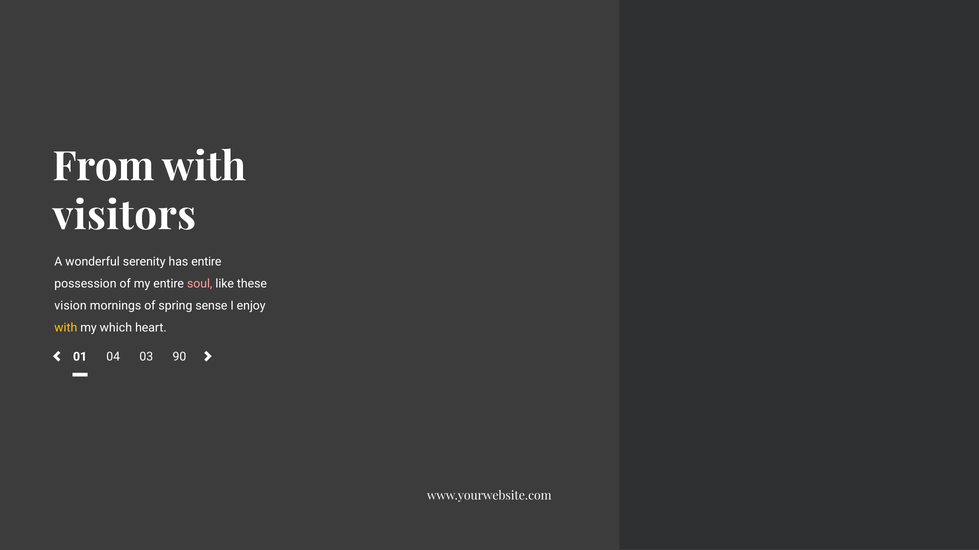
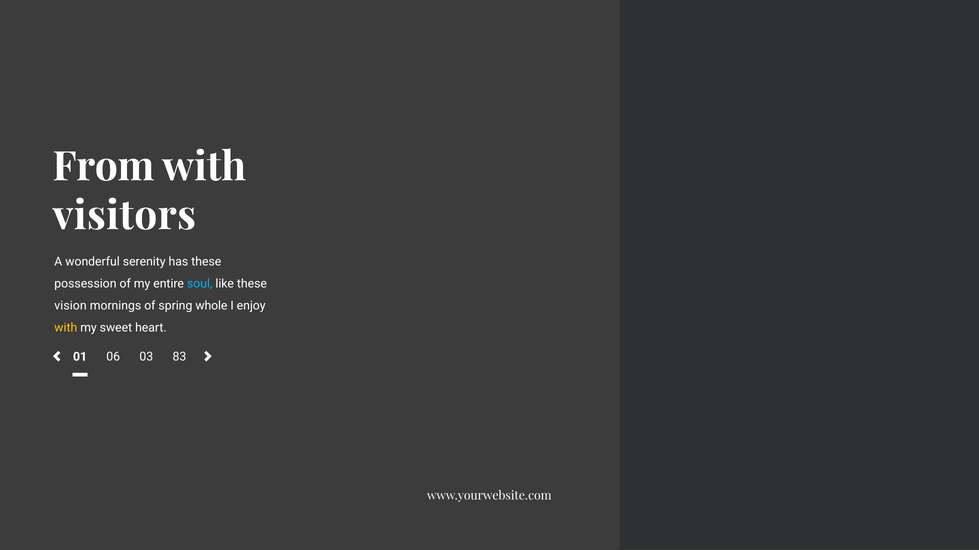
has entire: entire -> these (206, 262)
soul colour: pink -> light blue (200, 284)
sense: sense -> whole (211, 306)
which: which -> sweet (116, 328)
04: 04 -> 06 (113, 357)
90: 90 -> 83 (179, 357)
